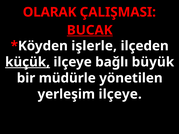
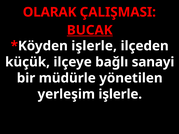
küçük underline: present -> none (28, 62)
büyük: büyük -> sanayi (153, 62)
yerleşim ilçeye: ilçeye -> işlerle (120, 94)
